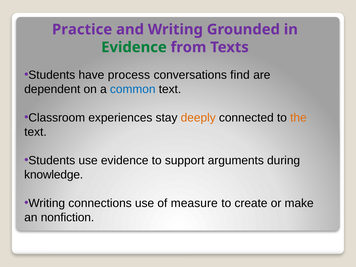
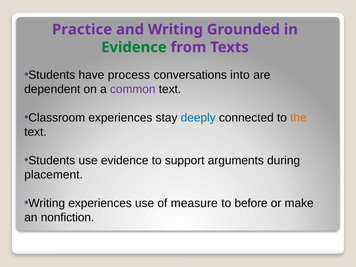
find: find -> into (240, 75)
common colour: blue -> purple (133, 89)
deeply colour: orange -> blue (198, 118)
knowledge: knowledge -> placement (54, 175)
Writing connections: connections -> experiences (100, 203)
create: create -> before (251, 203)
